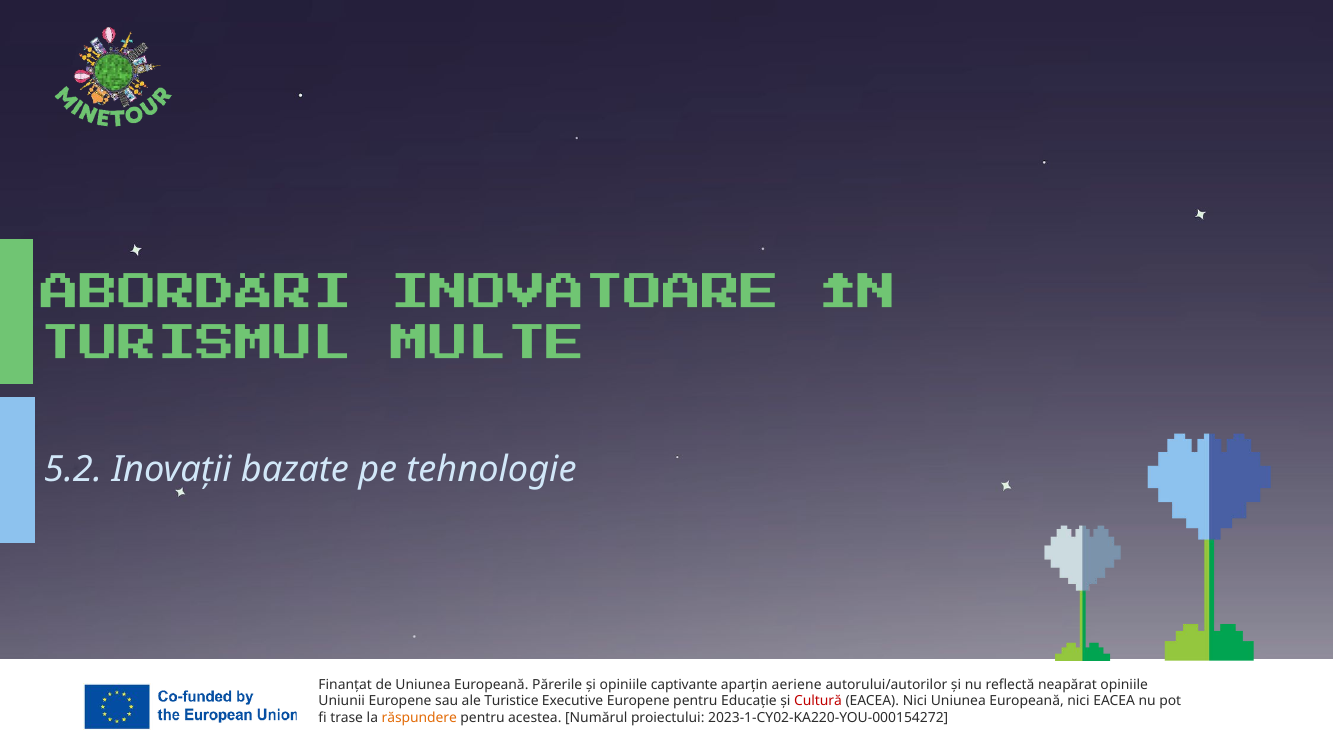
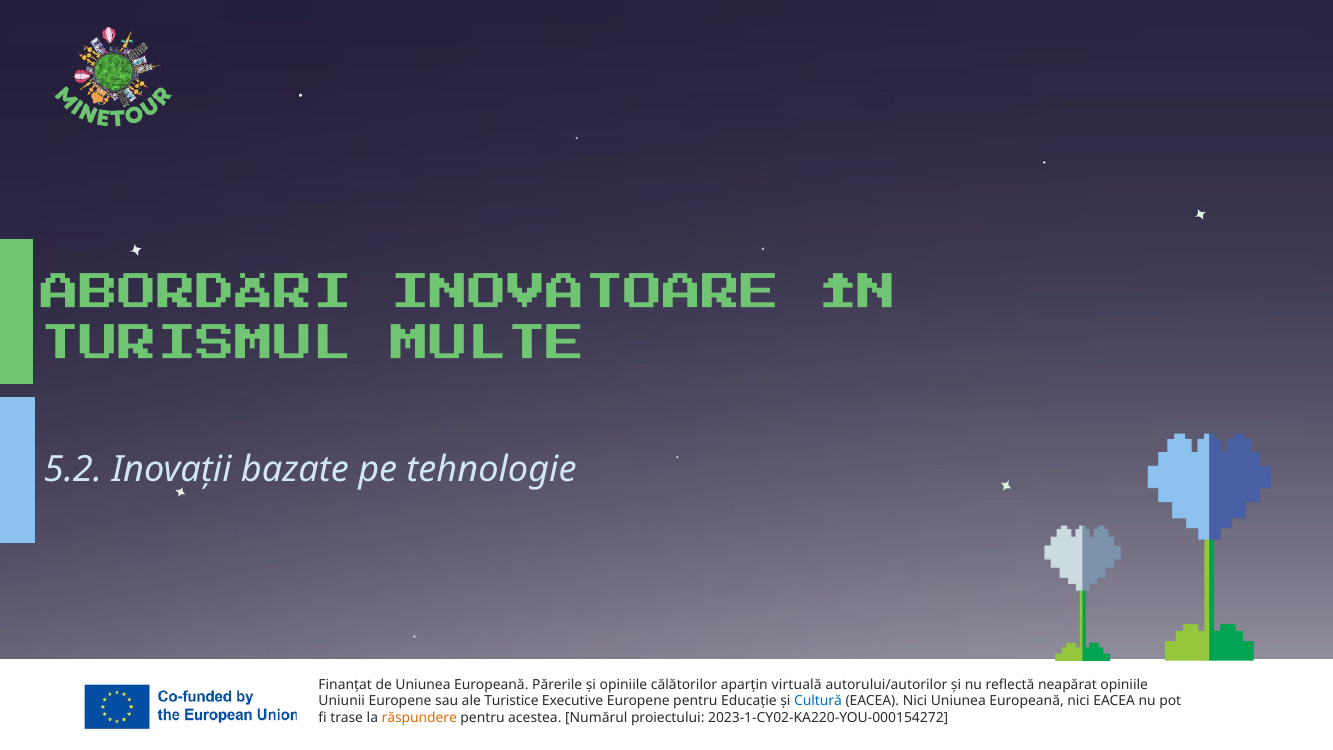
captivante: captivante -> călătorilor (684, 684)
aeriene: aeriene -> virtuală (797, 684)
Cultură colour: red -> blue (818, 701)
